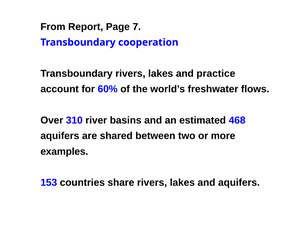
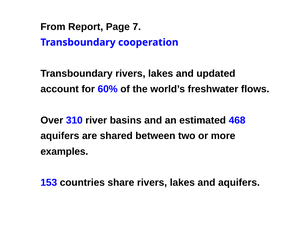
practice: practice -> updated (216, 74)
